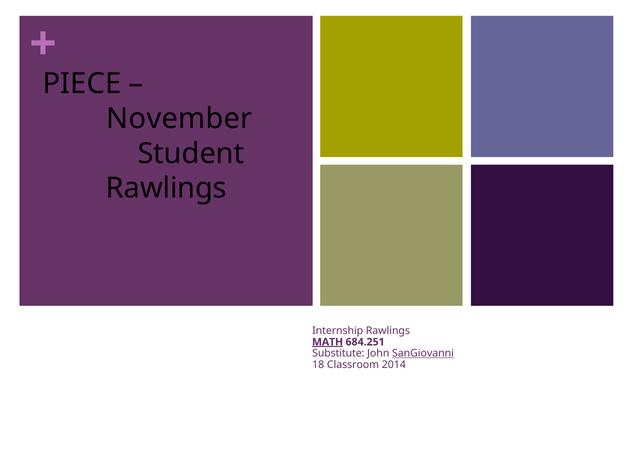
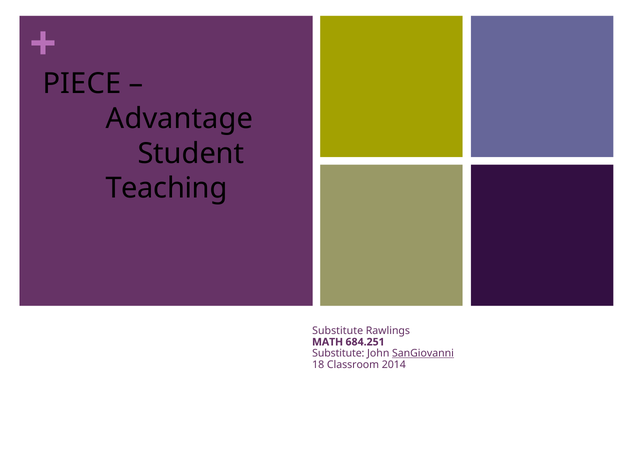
November: November -> Advantage (180, 119)
Rawlings: Rawlings -> Teaching (166, 188)
Internship: Internship -> Substitute (338, 330)
MATH underline: present -> none (328, 342)
